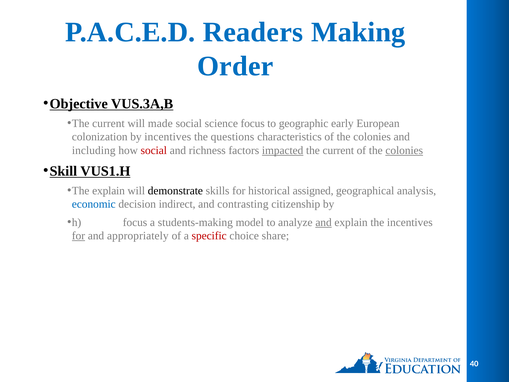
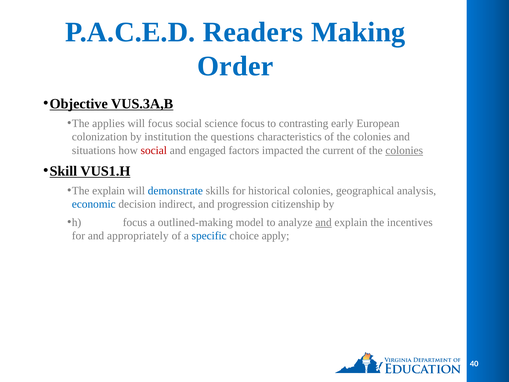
current: current -> applies (108, 123)
will made: made -> focus (160, 123)
geographic: geographic -> contrasting (304, 123)
by incentives: incentives -> institution (168, 137)
including: including -> situations (94, 150)
richness: richness -> engaged (207, 150)
impacted underline: present -> none (283, 150)
demonstrate colour: black -> blue (175, 191)
historical assigned: assigned -> colonies (313, 191)
contrasting: contrasting -> progression (243, 204)
students-making: students-making -> outlined-making (195, 222)
for underline: present -> none (78, 236)
specific colour: red -> blue (209, 236)
share: share -> apply (275, 236)
